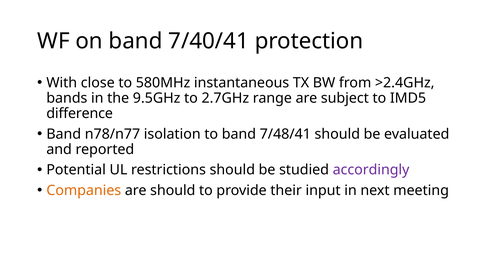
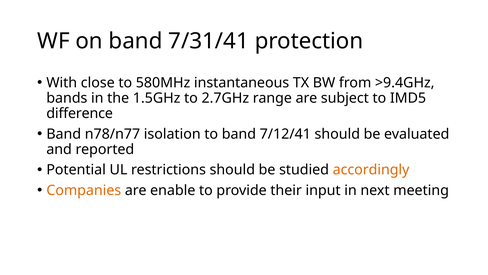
7/40/41: 7/40/41 -> 7/31/41 (209, 41)
>2.4GHz: >2.4GHz -> >9.4GHz (405, 83)
9.5GHz: 9.5GHz -> 1.5GHz (157, 98)
7/48/41: 7/48/41 -> 7/12/41 (285, 134)
accordingly colour: purple -> orange (371, 170)
are should: should -> enable (173, 190)
